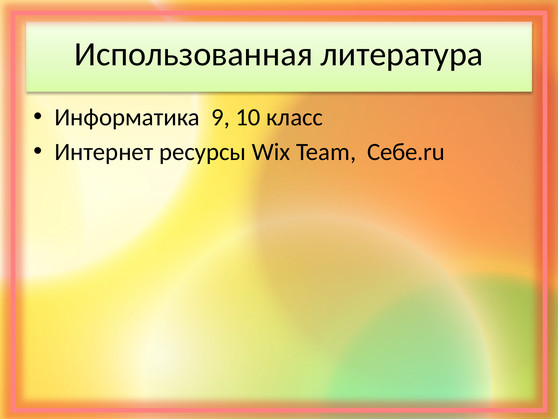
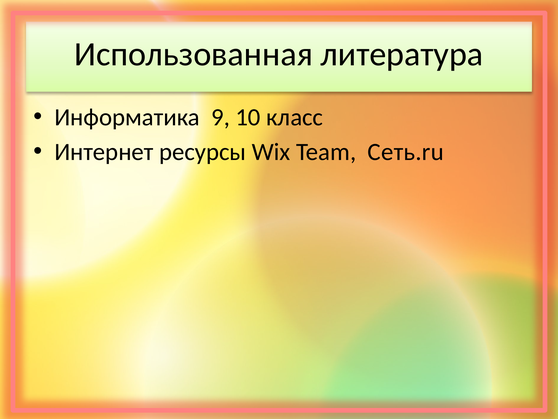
Себе.ru: Себе.ru -> Сеть.ru (406, 152)
